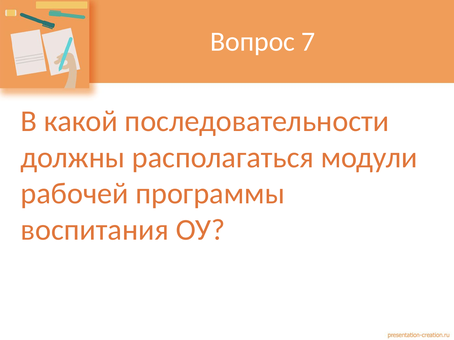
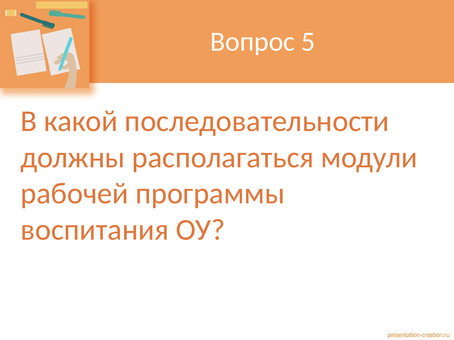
7: 7 -> 5 (308, 42)
